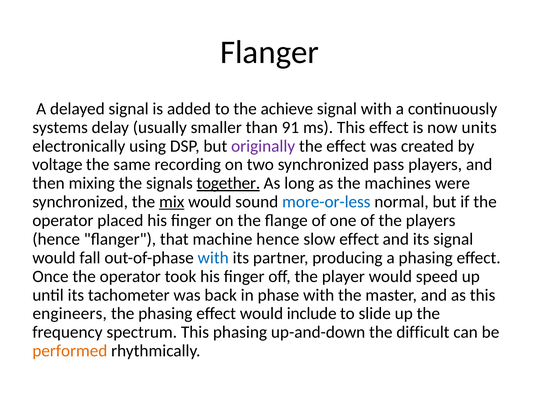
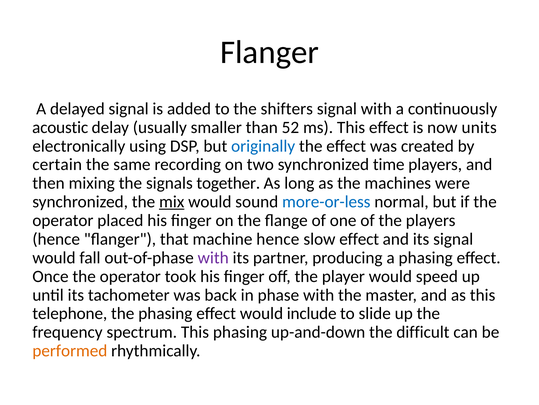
achieve: achieve -> shifters (287, 109)
systems: systems -> acoustic (60, 127)
91: 91 -> 52 (290, 127)
originally colour: purple -> blue (263, 146)
voltage: voltage -> certain (57, 164)
pass: pass -> time (389, 164)
together underline: present -> none (228, 183)
with colour: blue -> purple (213, 257)
engineers: engineers -> telephone (70, 313)
